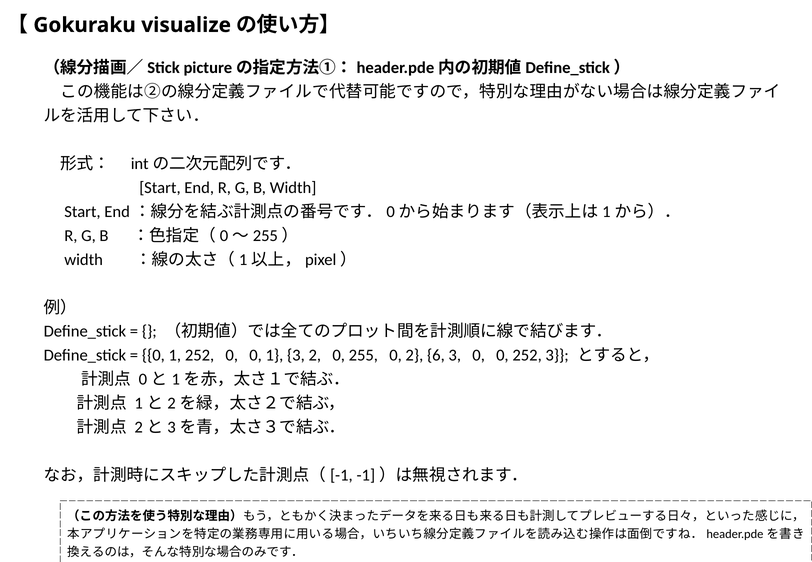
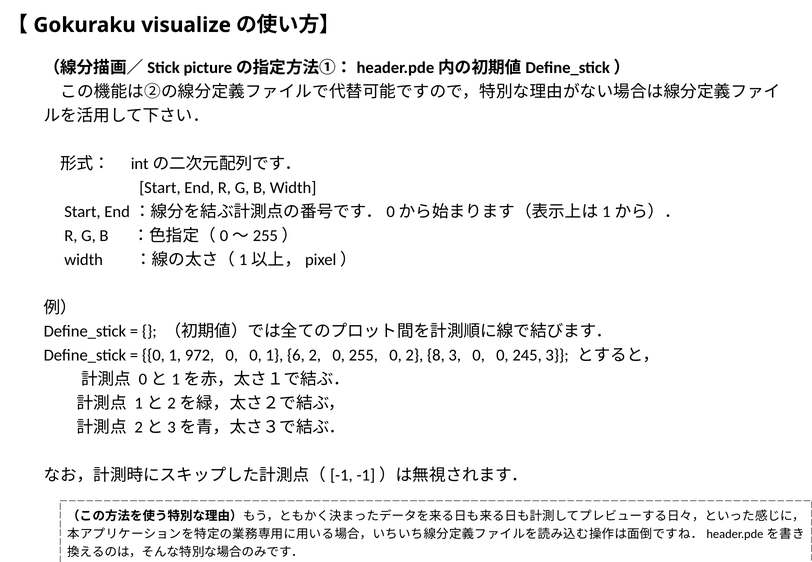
1 252: 252 -> 972 (200, 356)
1 3: 3 -> 6 (296, 356)
6: 6 -> 8 (436, 356)
0 252: 252 -> 245 (527, 356)
